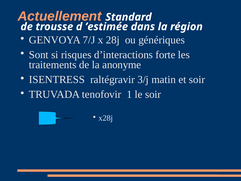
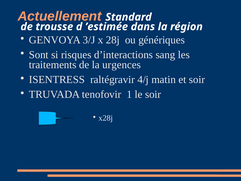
7/J: 7/J -> 3/J (89, 40)
forte: forte -> sang (165, 55)
anonyme: anonyme -> urgences (122, 65)
3/j: 3/j -> 4/j (143, 79)
